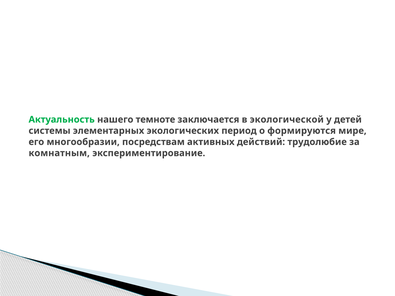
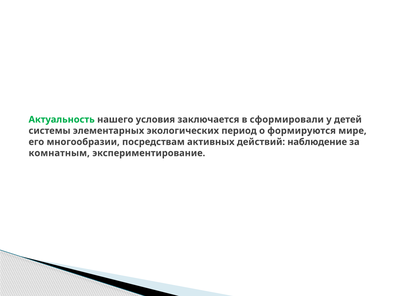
темноте: темноте -> условия (155, 120)
экологической: экологической -> сформировали (287, 120)
трудолюбие: трудолюбие -> наблюдение (317, 142)
